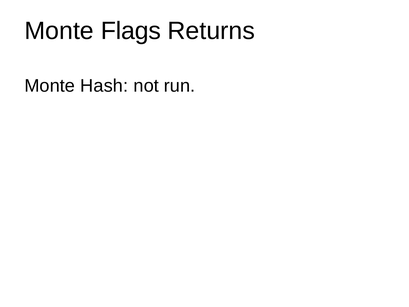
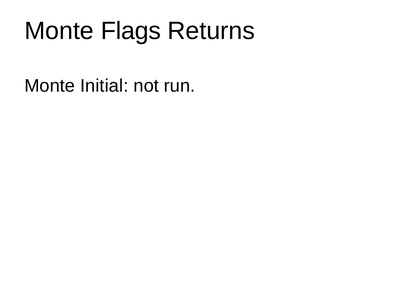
Hash: Hash -> Initial (104, 86)
